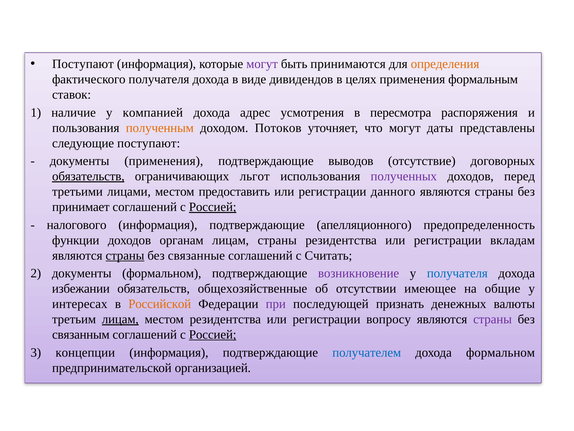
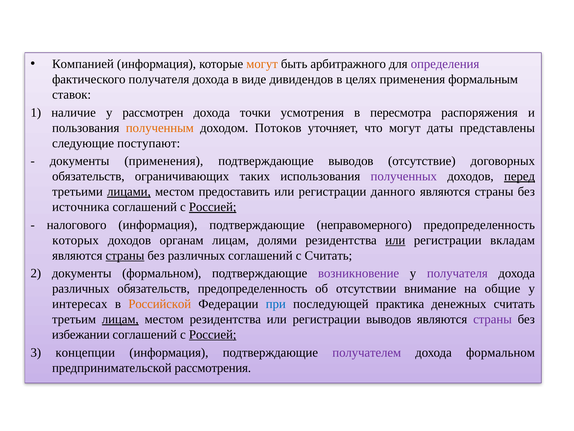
Поступают: Поступают -> Компанией (83, 64)
могут colour: purple -> orange (262, 64)
принимаются: принимаются -> арбитражного (348, 64)
определения colour: orange -> purple (445, 64)
компанией: компанией -> рассмотрен (153, 112)
адрес: адрес -> точки (255, 112)
обязательств underline: present -> none (88, 176)
льгот: льгот -> таких (255, 176)
перед underline: none -> present (520, 176)
лицами underline: none -> present (129, 191)
принимает: принимает -> источника (81, 207)
апелляционного: апелляционного -> неправомерного (364, 225)
функции: функции -> которых (76, 240)
лицам страны: страны -> долями (277, 240)
или underline: none -> present (395, 240)
без связанные: связанные -> различных (197, 255)
получателя colour: blue -> purple (457, 273)
избежании: избежании -> различных (81, 288)
обязательств общехозяйственные: общехозяйственные -> предопределенность (253, 288)
имеющее: имеющее -> внимание (430, 288)
при colour: purple -> blue (276, 304)
признать: признать -> практика (400, 304)
денежных валюты: валюты -> считать (514, 304)
регистрации вопросу: вопросу -> выводов (389, 319)
связанным: связанным -> избежании (81, 334)
получателем colour: blue -> purple (367, 352)
организацией: организацией -> рассмотрения (213, 367)
